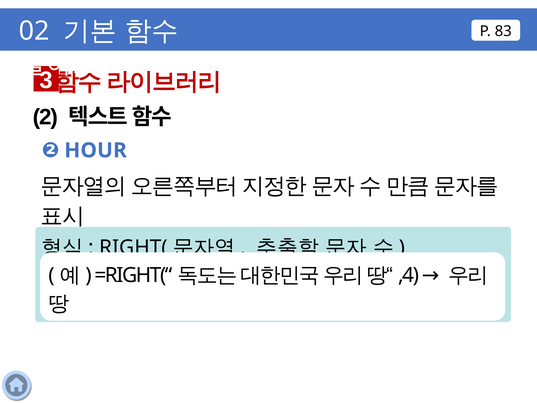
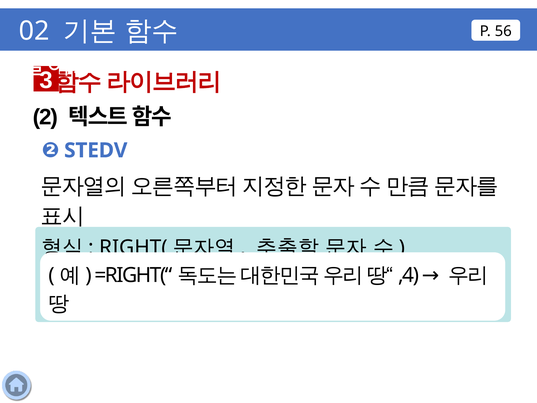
83: 83 -> 56 (503, 31)
HOUR: HOUR -> STEDV (96, 150)
